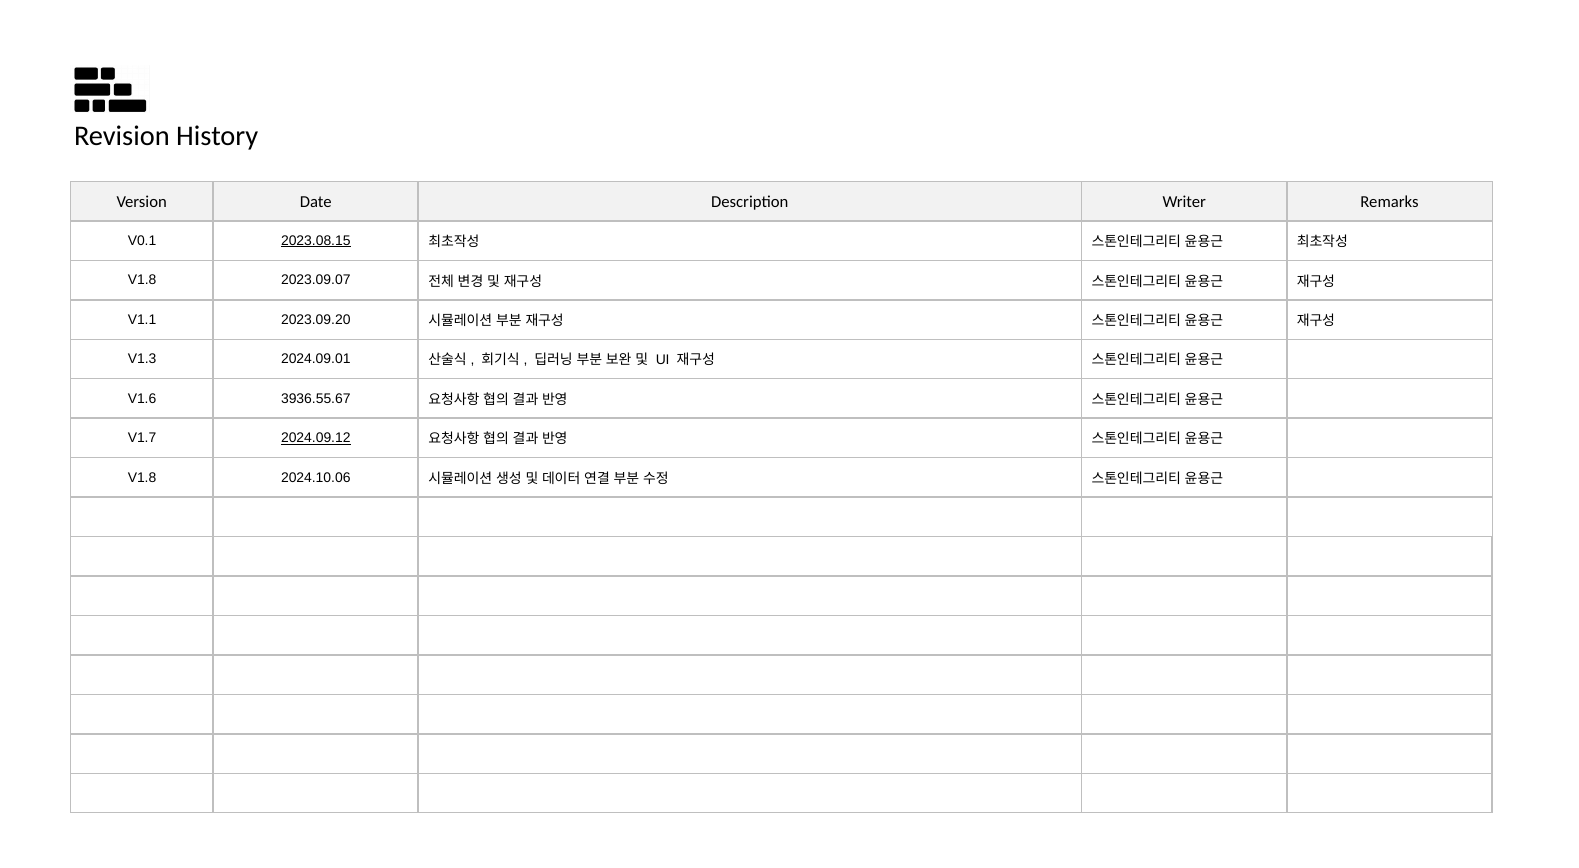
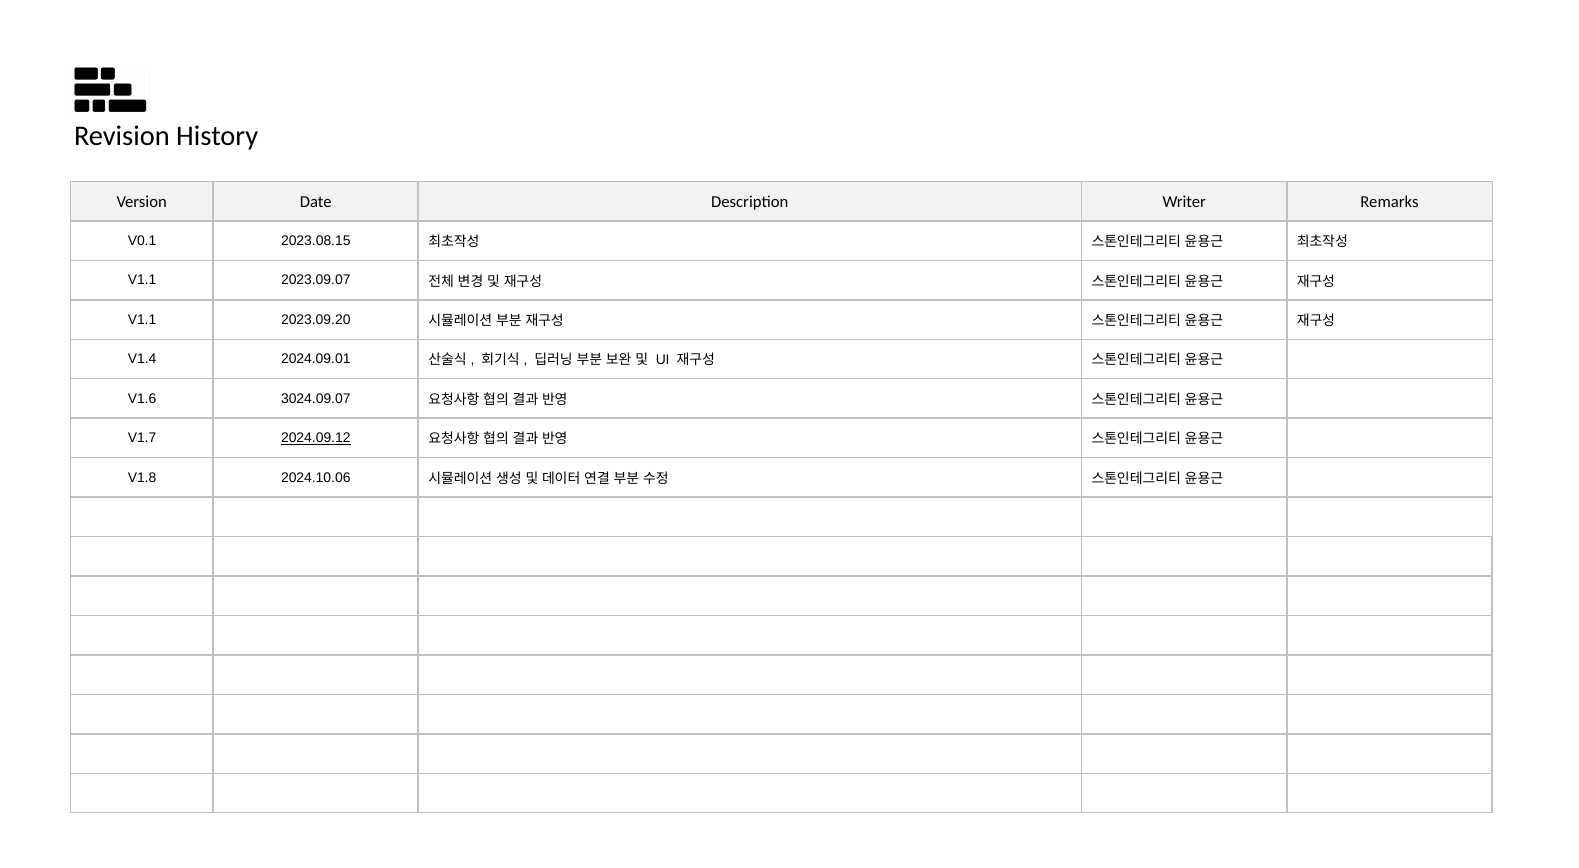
2023.08.15 underline: present -> none (316, 241)
V1.8: V1.8 -> V1.1 (142, 280)
V1.3: V1.3 -> V1.4 (142, 359)
3936.55.67: 3936.55.67 -> 3024.09.07 (316, 399)
